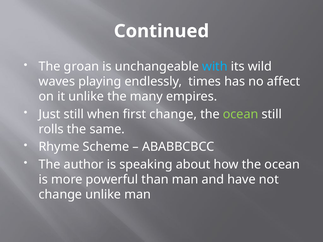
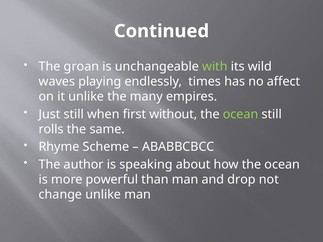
with colour: light blue -> light green (215, 67)
first change: change -> without (173, 114)
have: have -> drop (241, 180)
